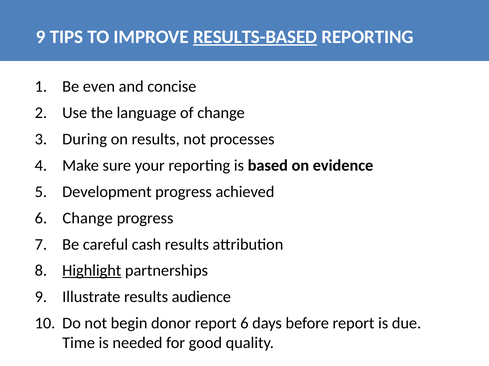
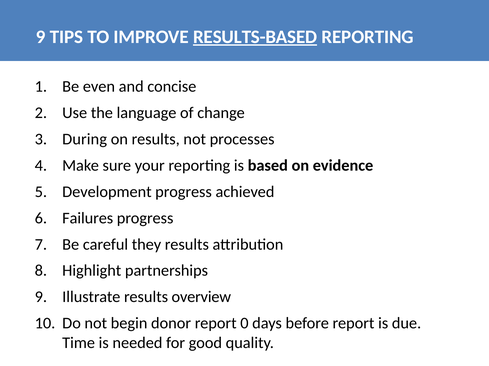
Change: Change -> Failures (88, 218)
cash: cash -> they (146, 245)
Highlight underline: present -> none (92, 271)
audience: audience -> overview (201, 298)
report 6: 6 -> 0 (244, 324)
